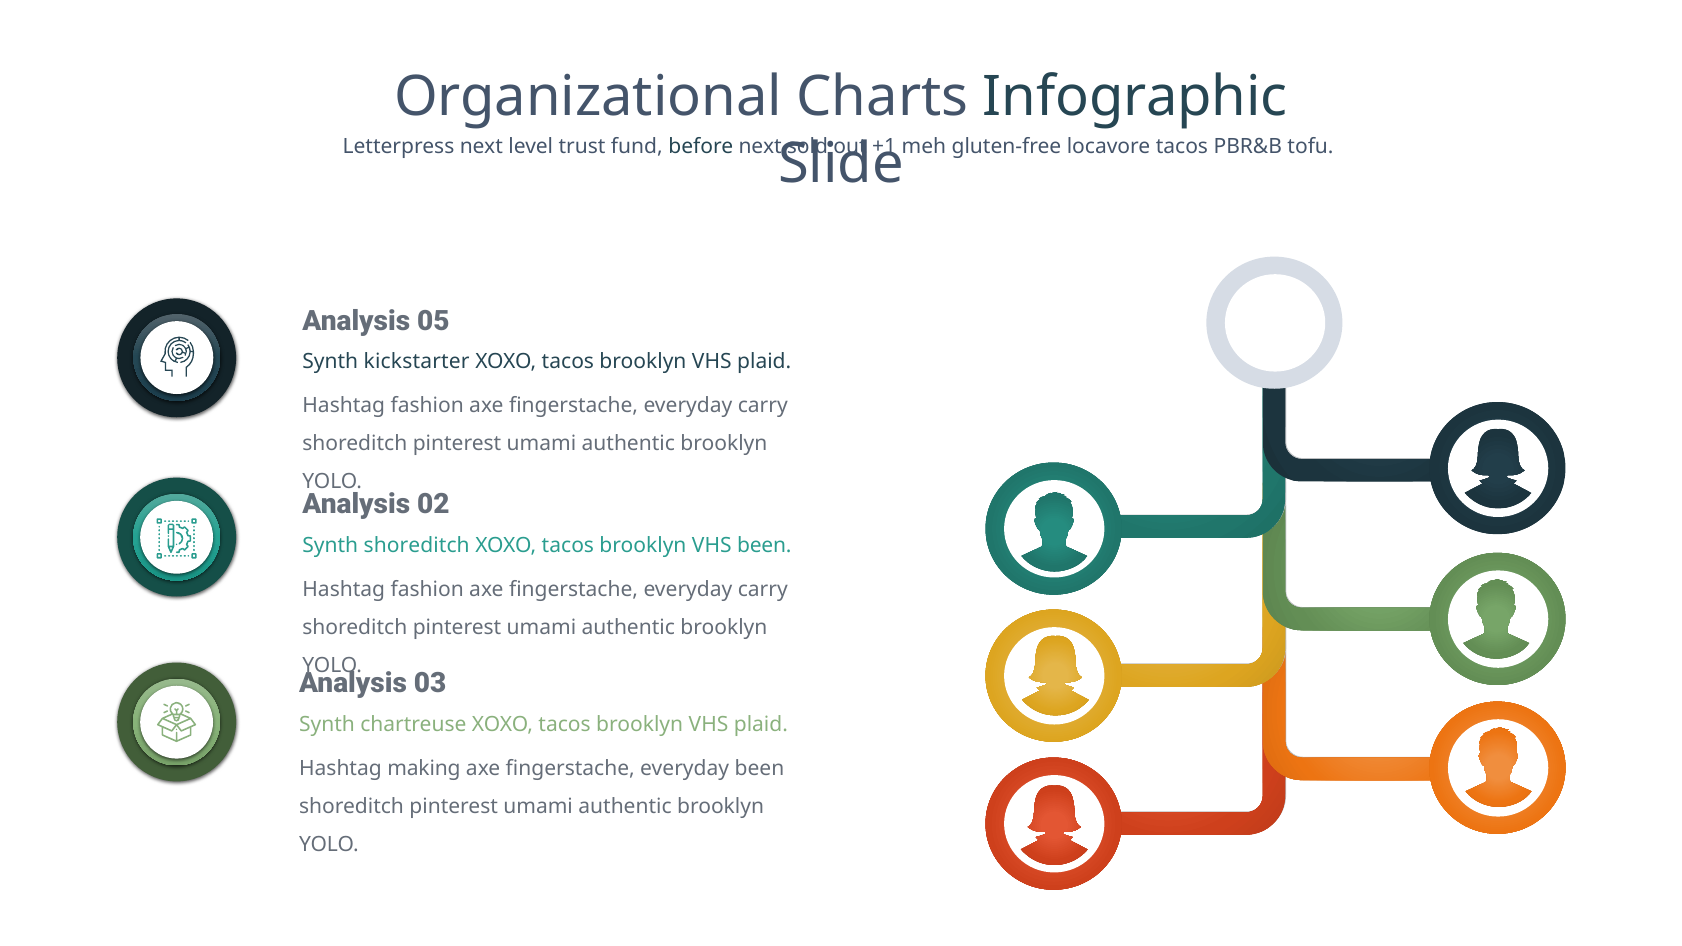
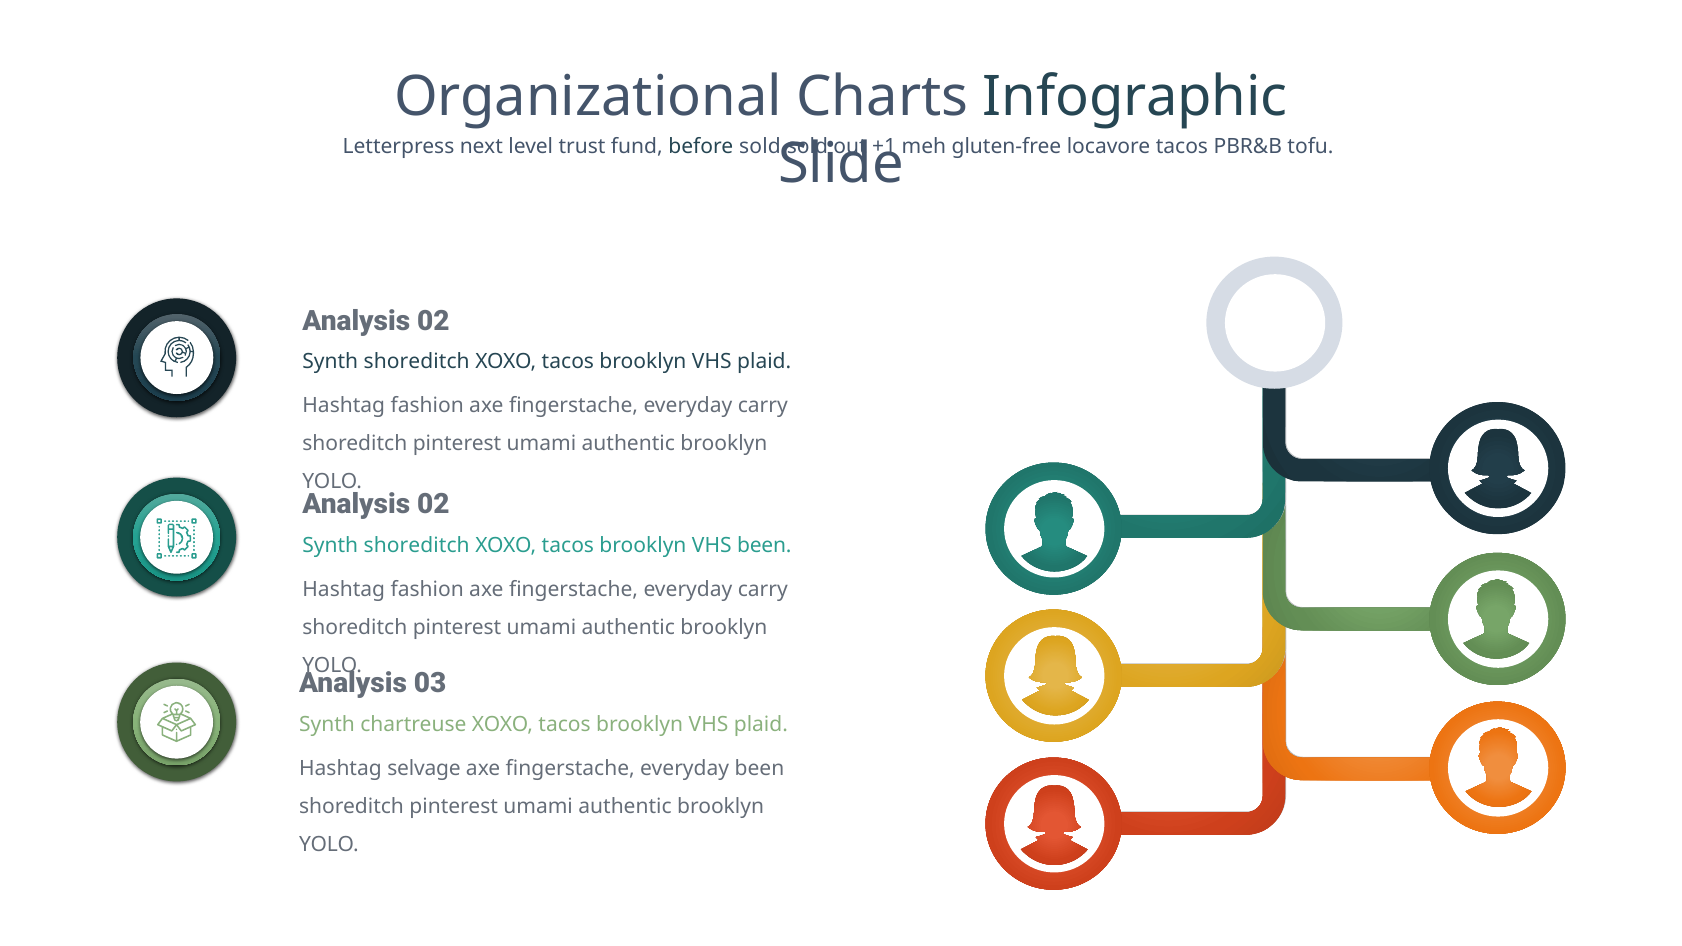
before next: next -> sold (760, 147)
05: 05 -> 02 (433, 321)
kickstarter: kickstarter -> shoreditch (417, 361)
making: making -> selvage (424, 769)
